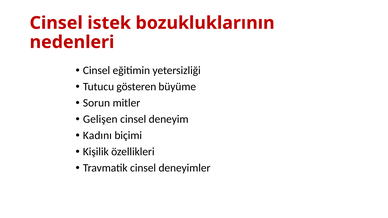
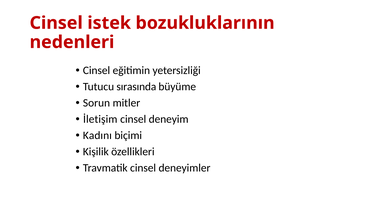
gösteren: gösteren -> sırasında (136, 87)
Gelişen: Gelişen -> İletişim (100, 119)
